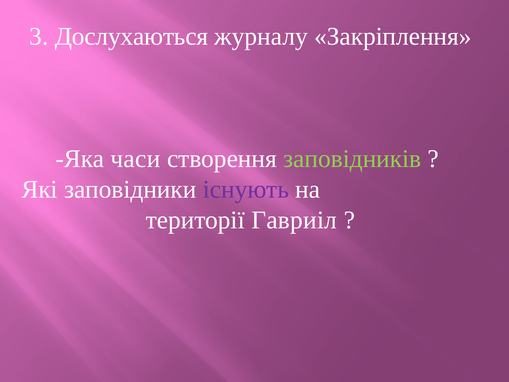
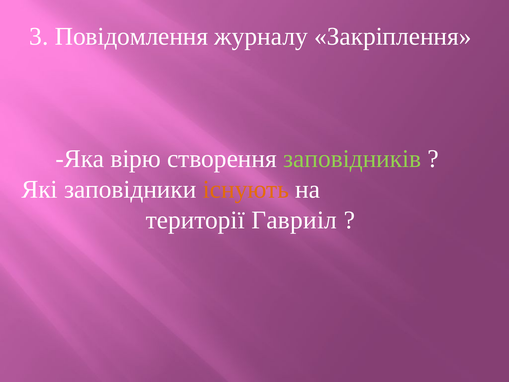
Дослухаються: Дослухаються -> Повідомлення (131, 37)
часи: часи -> вірю (136, 159)
iснують colour: purple -> orange (246, 189)
